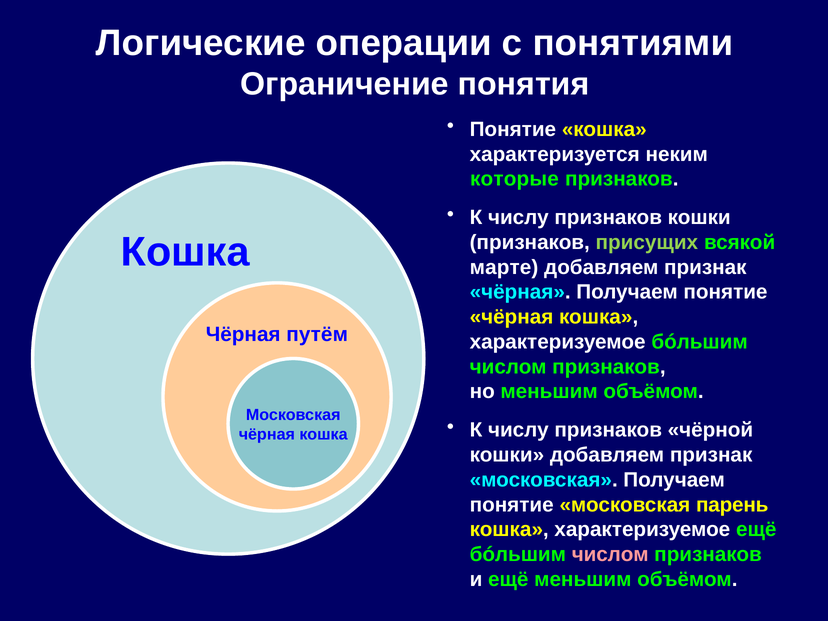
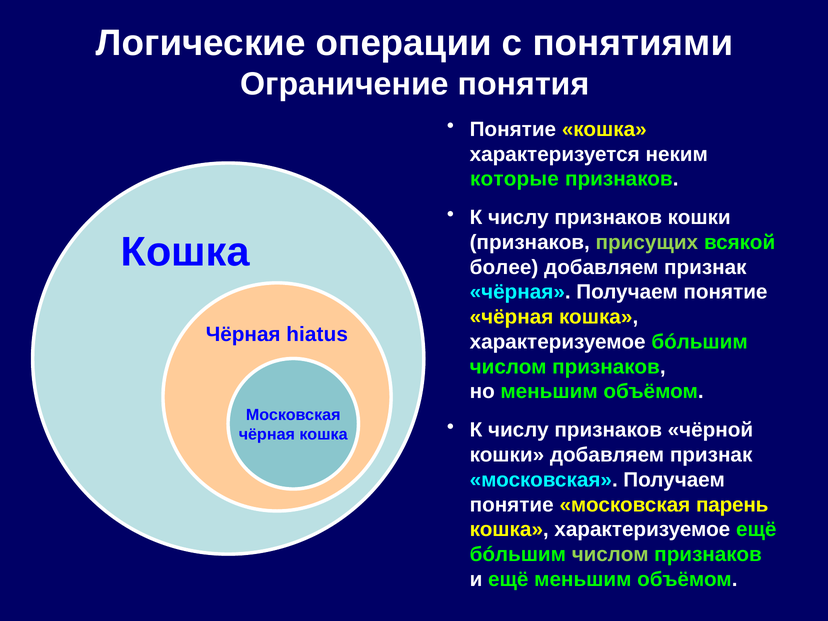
марте: марте -> более (504, 267)
путём: путём -> hiatus (317, 334)
числом colour: pink -> light green (610, 554)
